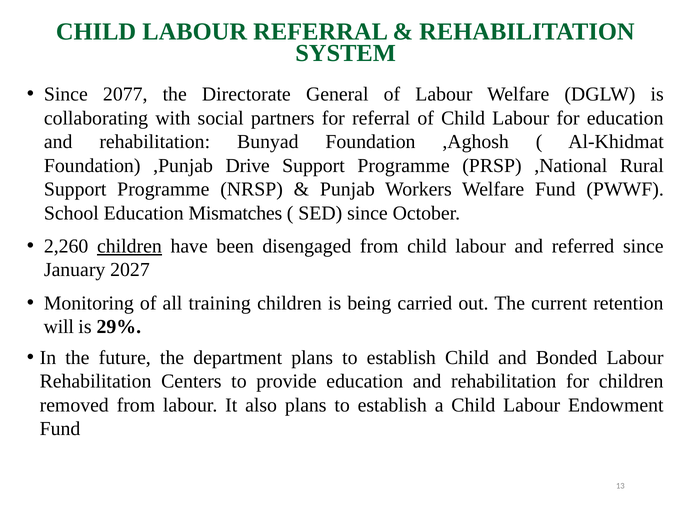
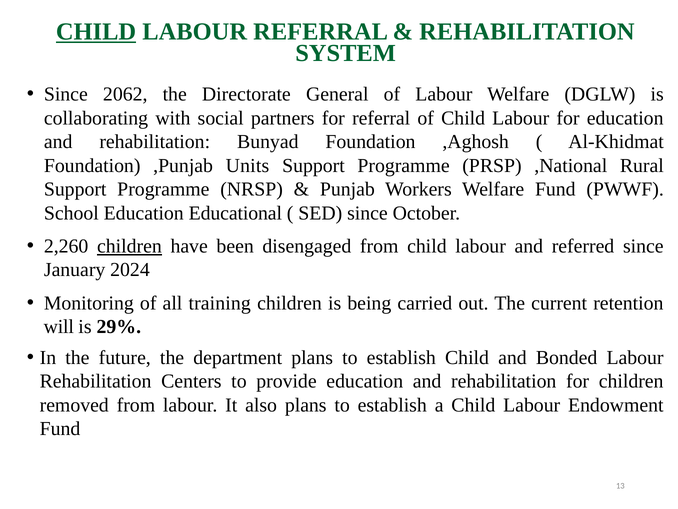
CHILD underline: none -> present (96, 32)
2077: 2077 -> 2062 (125, 94)
Drive: Drive -> Units (247, 165)
Mismatches: Mismatches -> Educational (235, 213)
2027: 2027 -> 2024 (130, 270)
